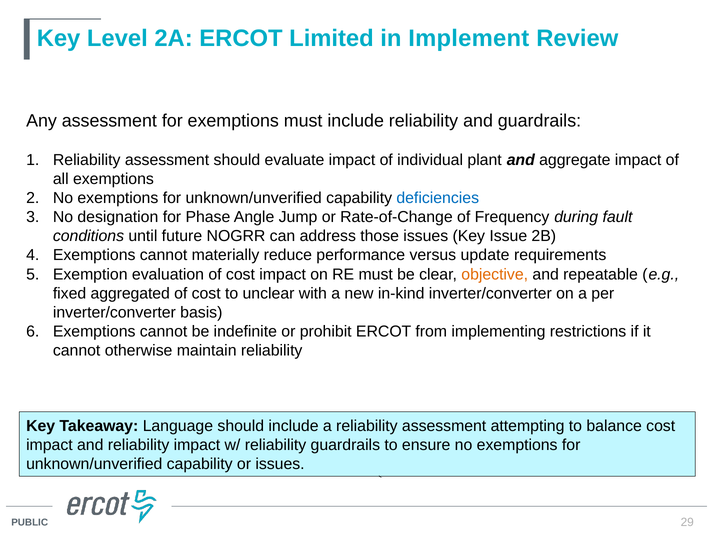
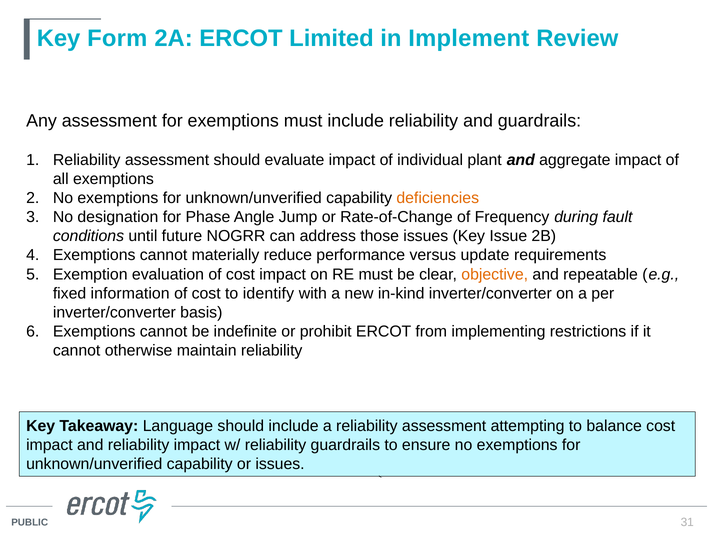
Level: Level -> Form (117, 38)
deficiencies colour: blue -> orange (438, 198)
aggregated: aggregated -> information (130, 293)
unclear: unclear -> identify (268, 293)
29: 29 -> 31 (687, 522)
